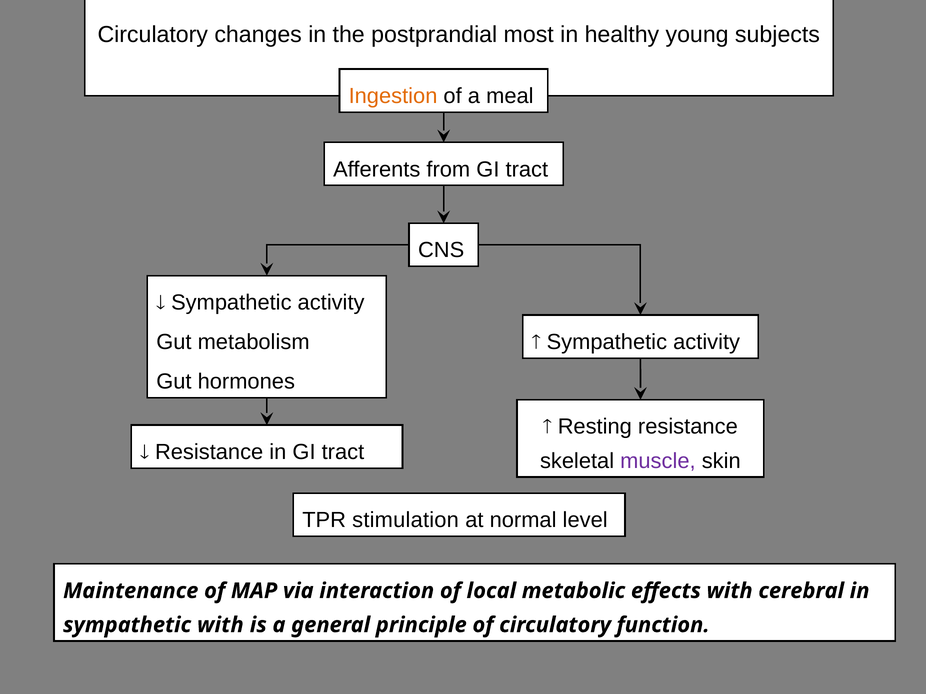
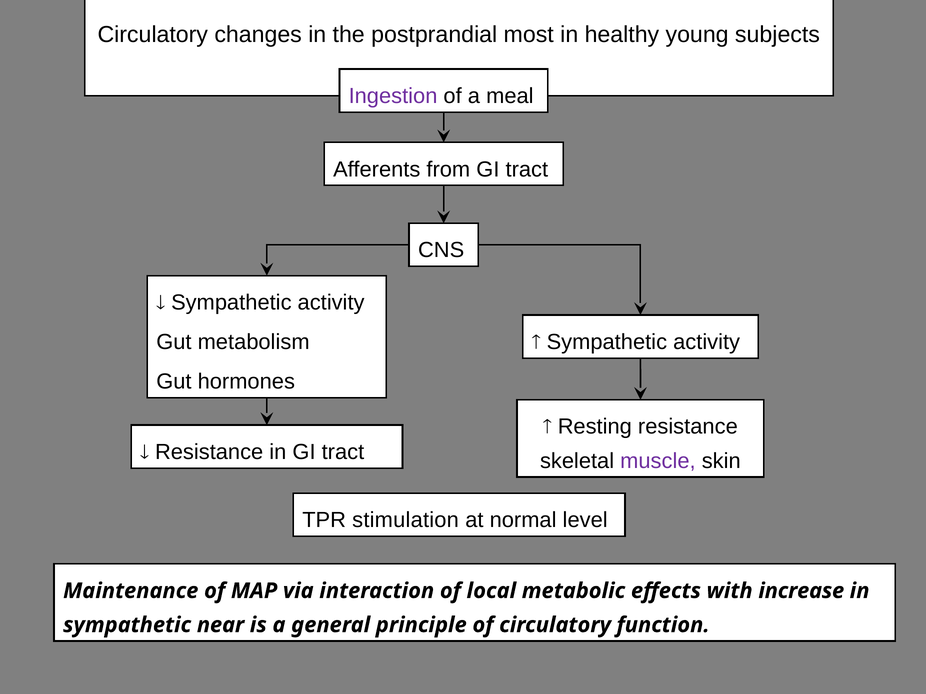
Ingestion colour: orange -> purple (393, 96)
cerebral: cerebral -> increase (801, 591)
sympathetic with: with -> near (221, 625)
